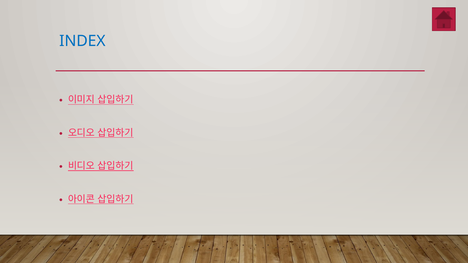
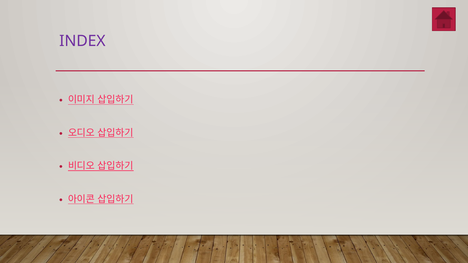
INDEX colour: blue -> purple (82, 41)
